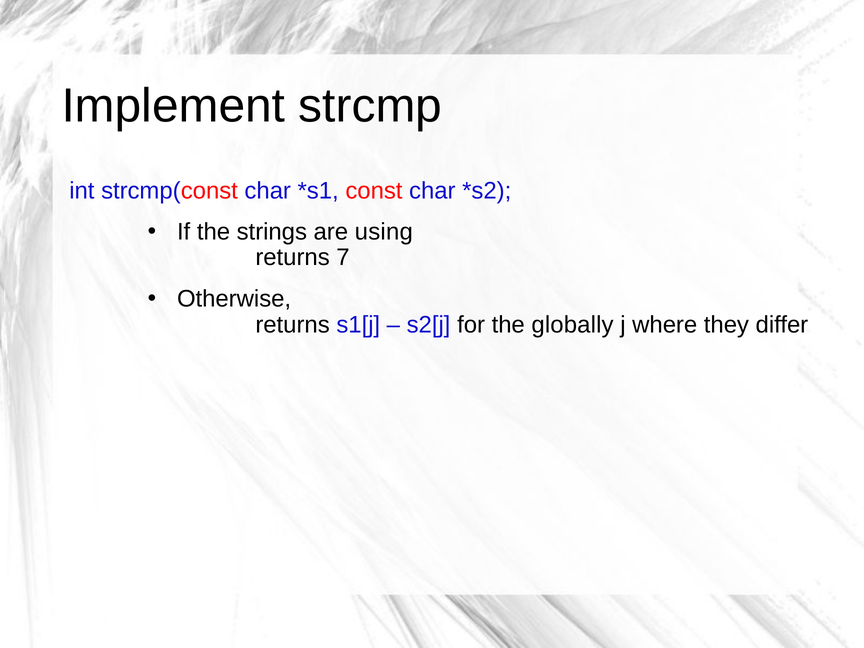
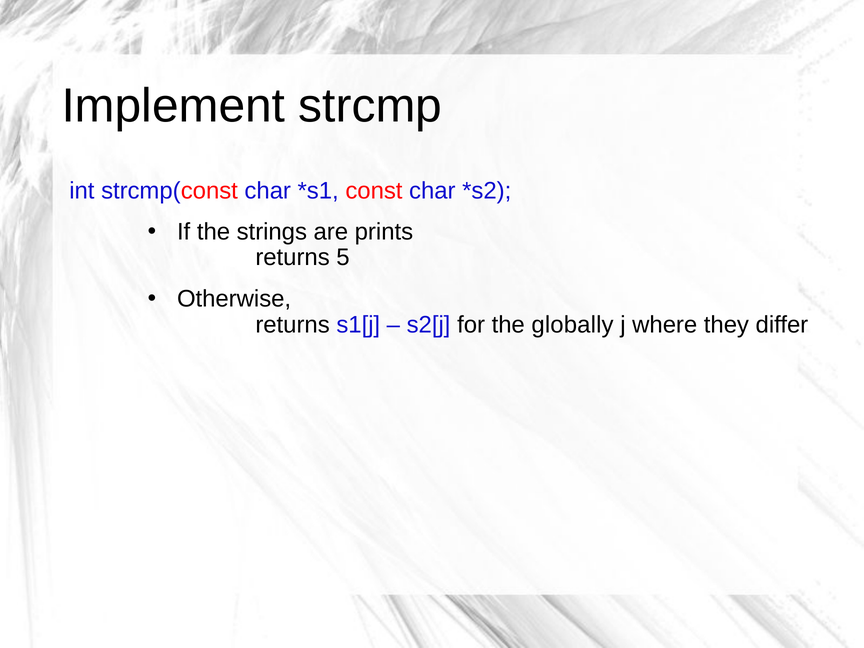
using: using -> prints (384, 232)
7: 7 -> 5 (343, 257)
